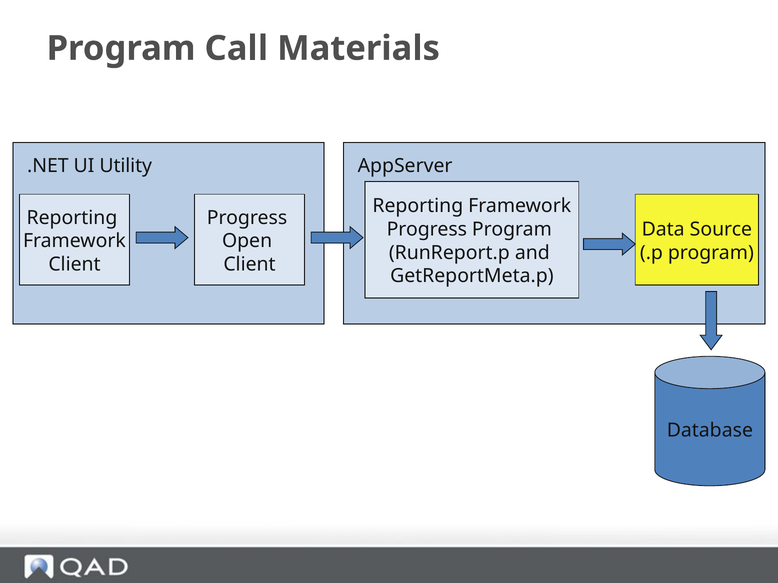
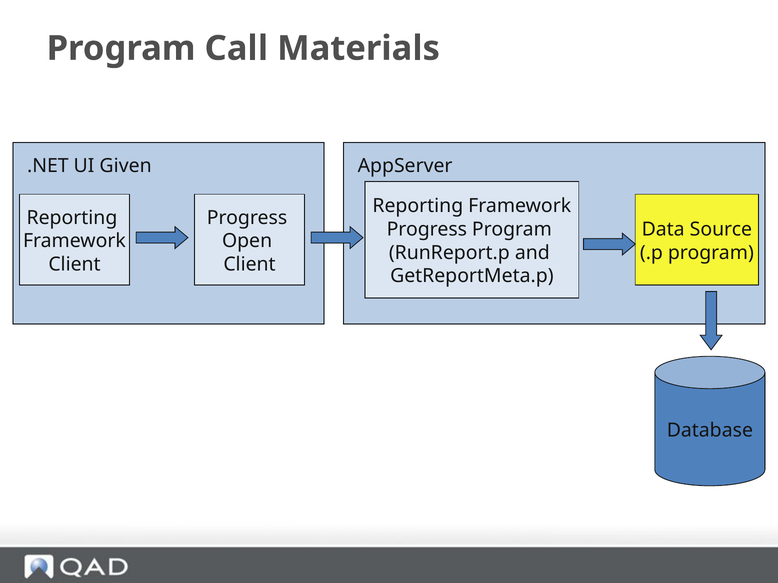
Utility: Utility -> Given (126, 166)
